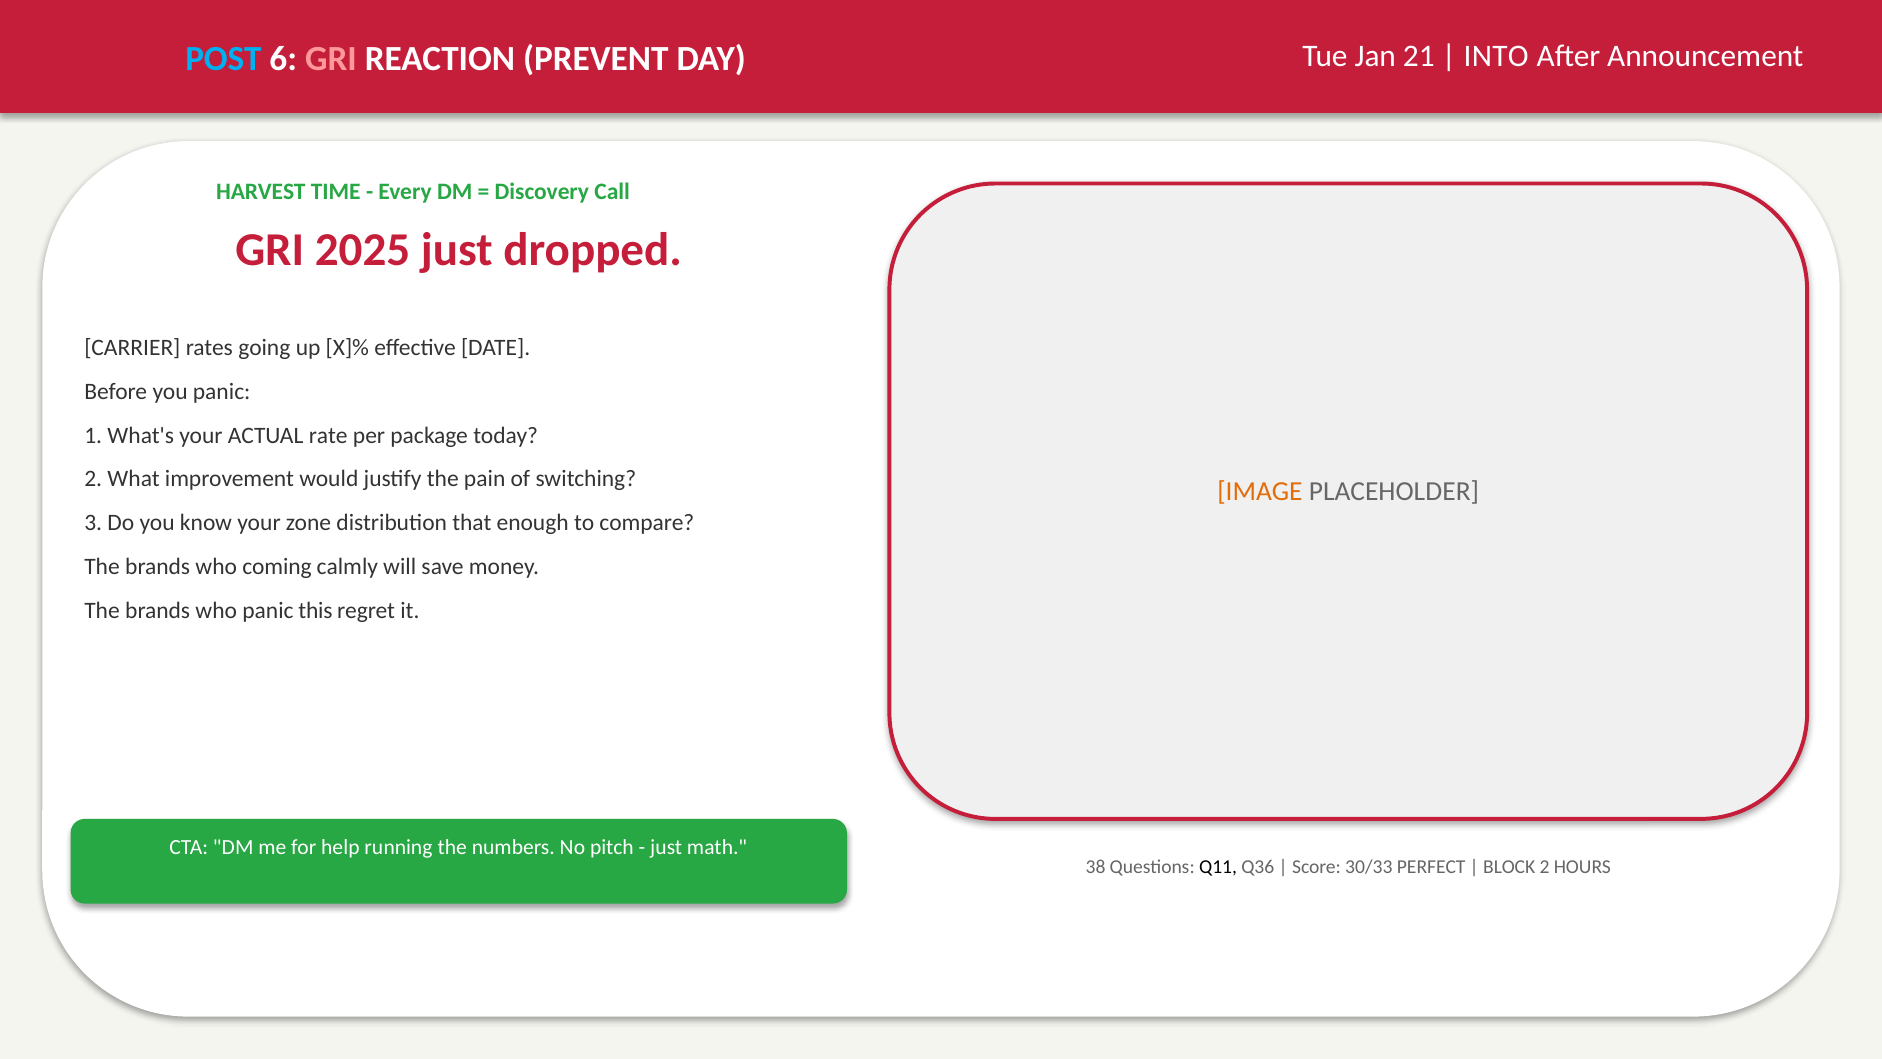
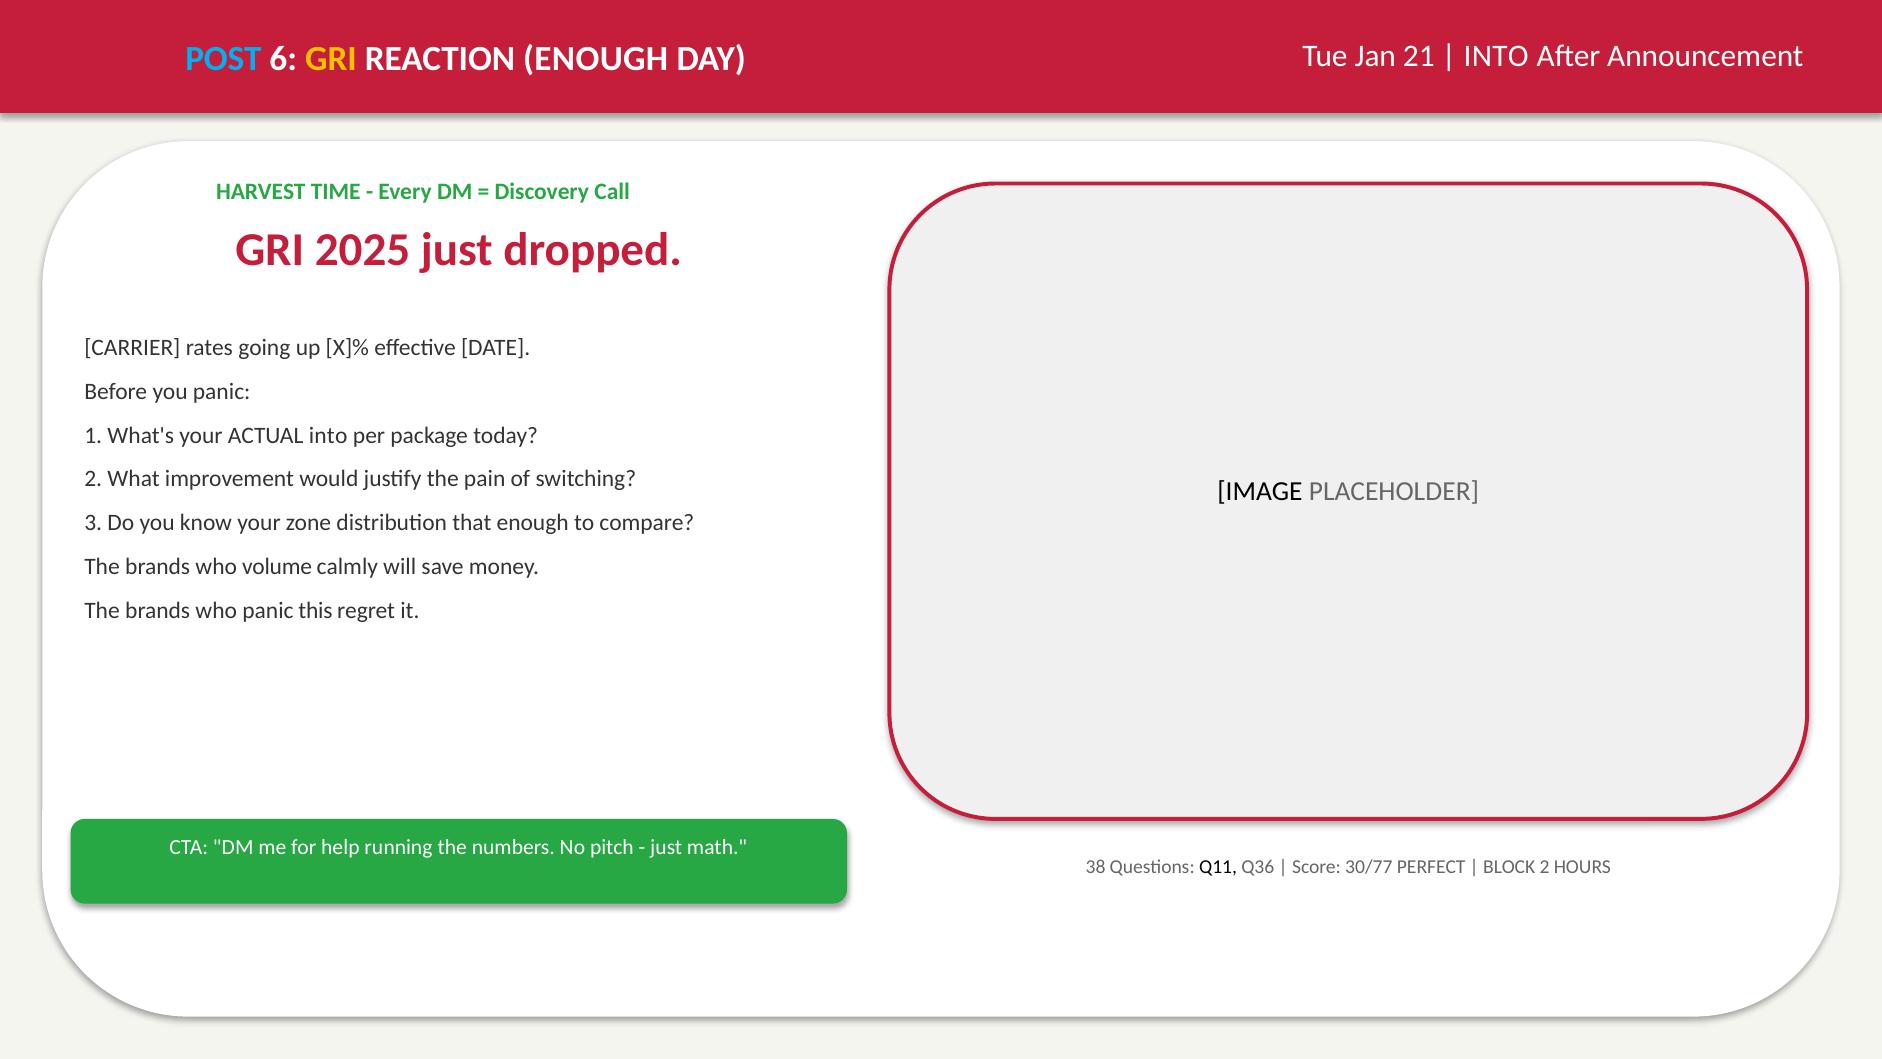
GRI colour: pink -> yellow (331, 59)
REACTION PREVENT: PREVENT -> ENOUGH (596, 59)
ACTUAL rate: rate -> into (328, 435)
IMAGE colour: orange -> black (1260, 491)
coming: coming -> volume (277, 567)
30/33: 30/33 -> 30/77 (1369, 867)
